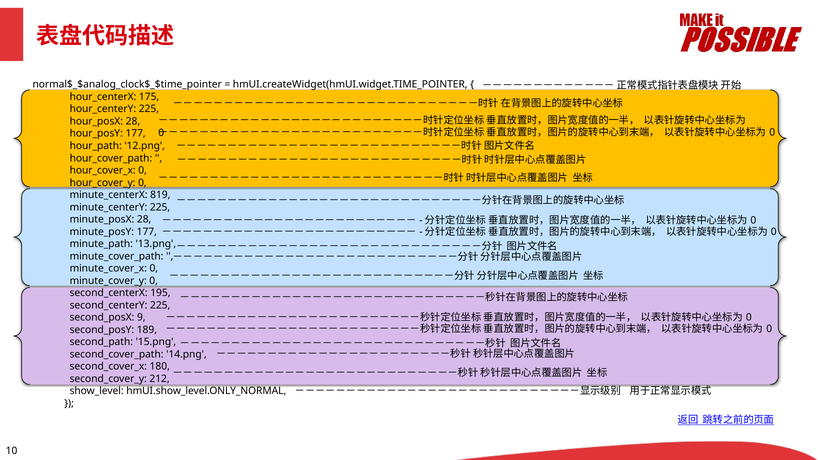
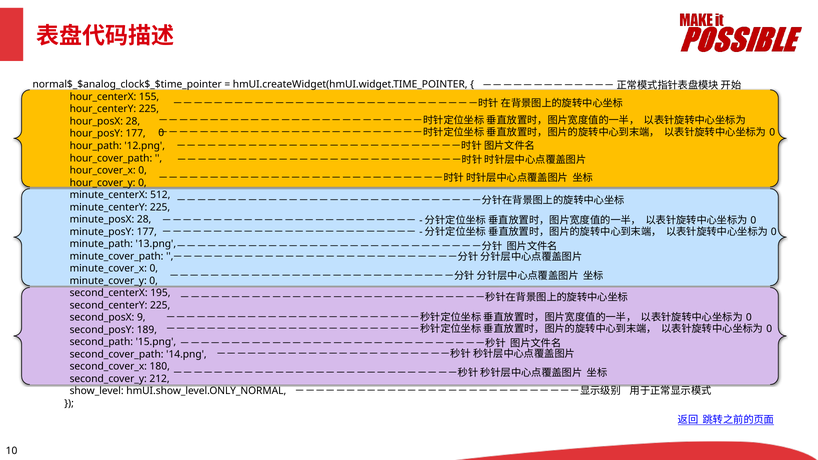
175: 175 -> 155 (149, 97)
819: 819 -> 512 (160, 195)
